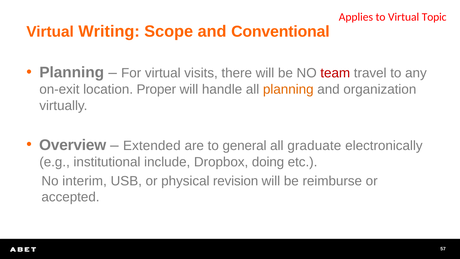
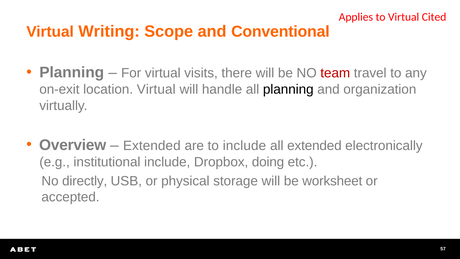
Topic: Topic -> Cited (434, 17)
location Proper: Proper -> Virtual (156, 89)
planning colour: orange -> black (288, 89)
to general: general -> include (244, 145)
all graduate: graduate -> extended (314, 145)
interim: interim -> directly (85, 181)
revision: revision -> storage (236, 181)
reimburse: reimburse -> worksheet (332, 181)
